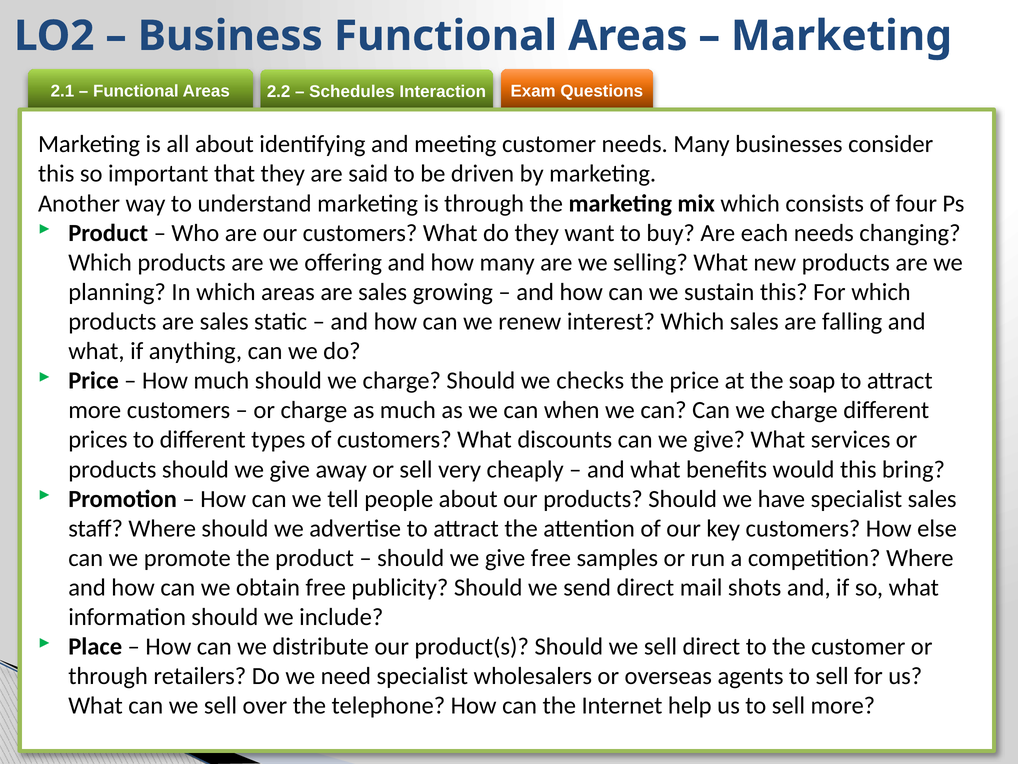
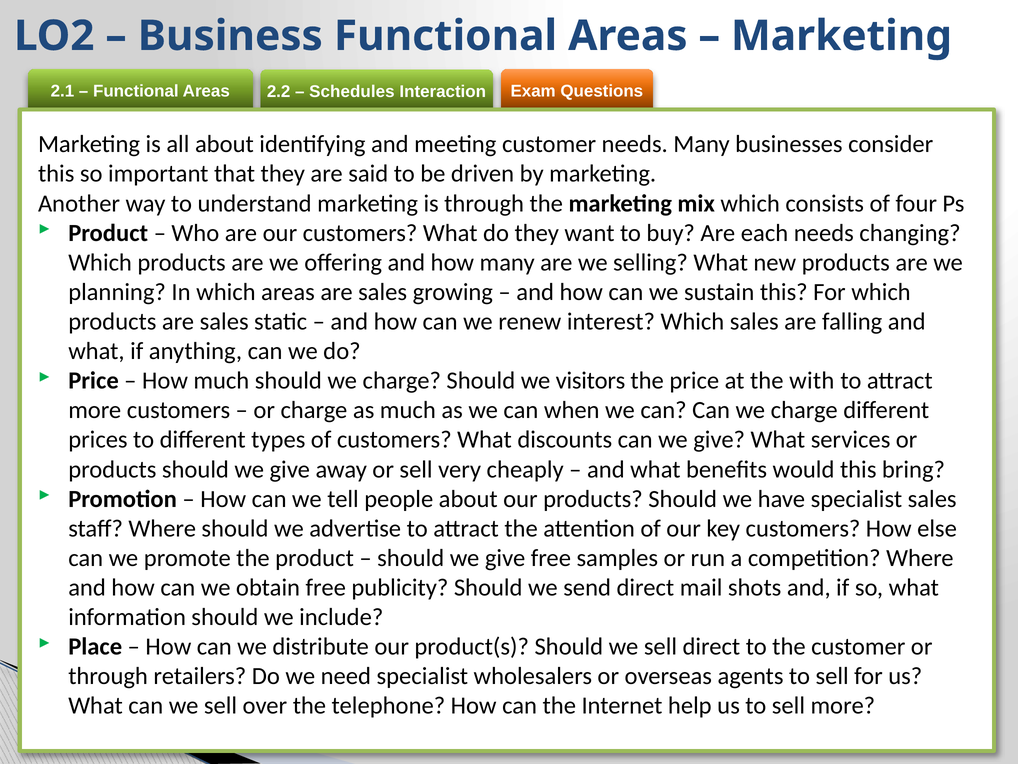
checks: checks -> visitors (590, 380)
soap: soap -> with (812, 380)
